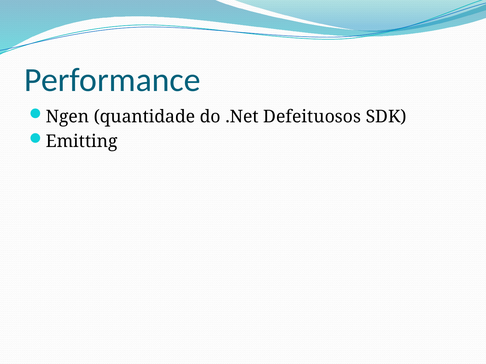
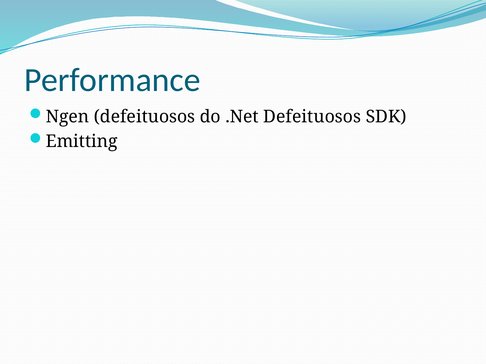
Ngen quantidade: quantidade -> defeituosos (145, 117)
